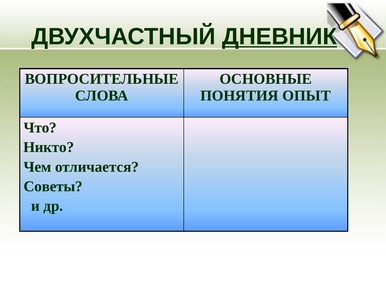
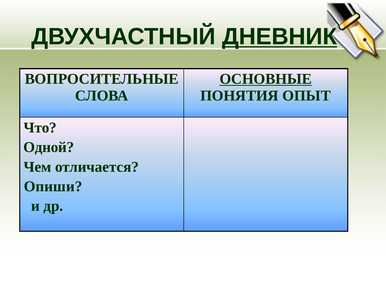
ОСНОВНЫЕ underline: none -> present (266, 79)
Никто: Никто -> Одной (49, 148)
Советы: Советы -> Опиши (53, 187)
